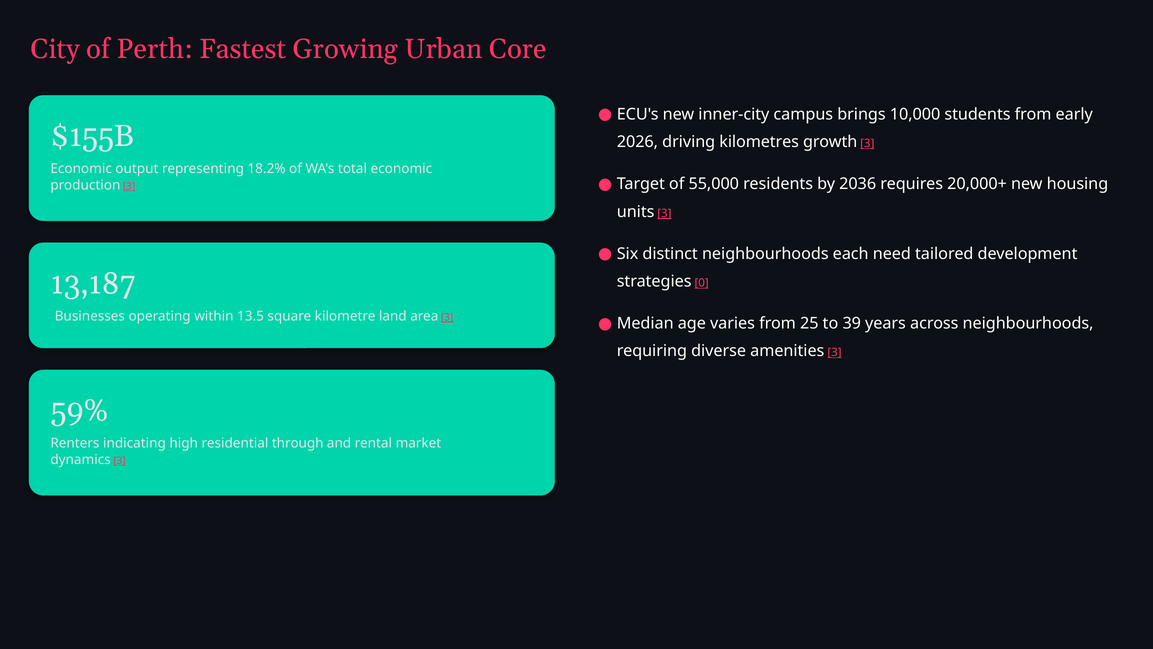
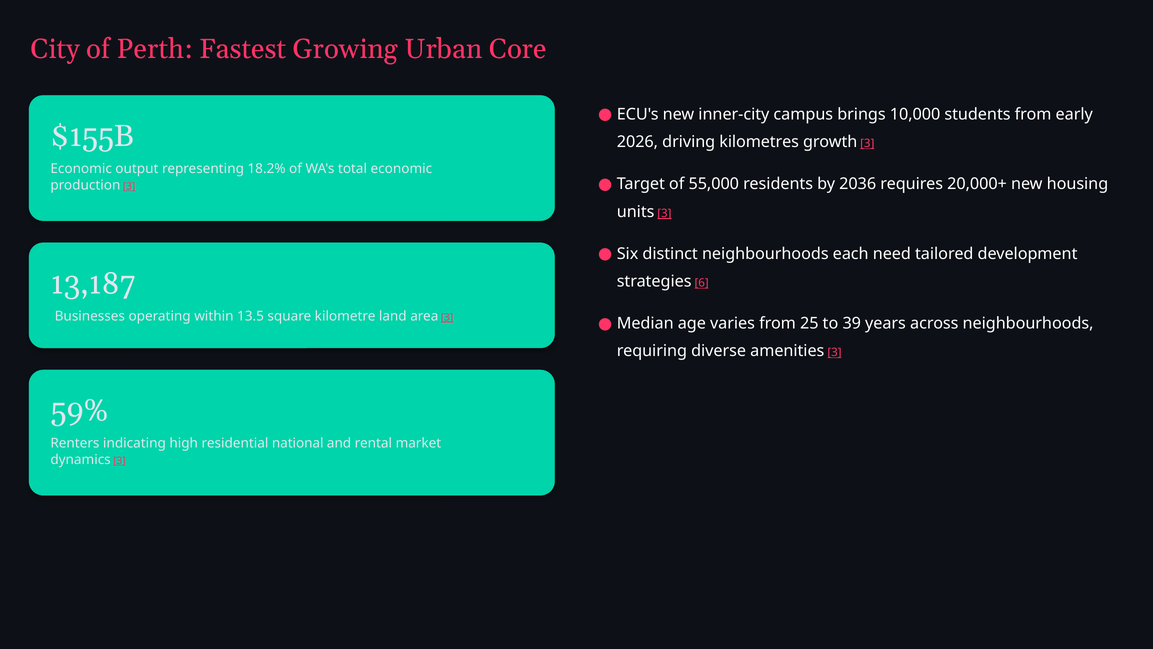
0: 0 -> 6 (702, 283)
through: through -> national (298, 443)
